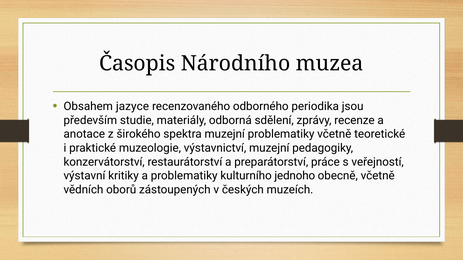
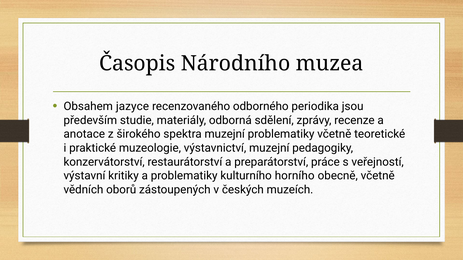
jednoho: jednoho -> horního (295, 176)
